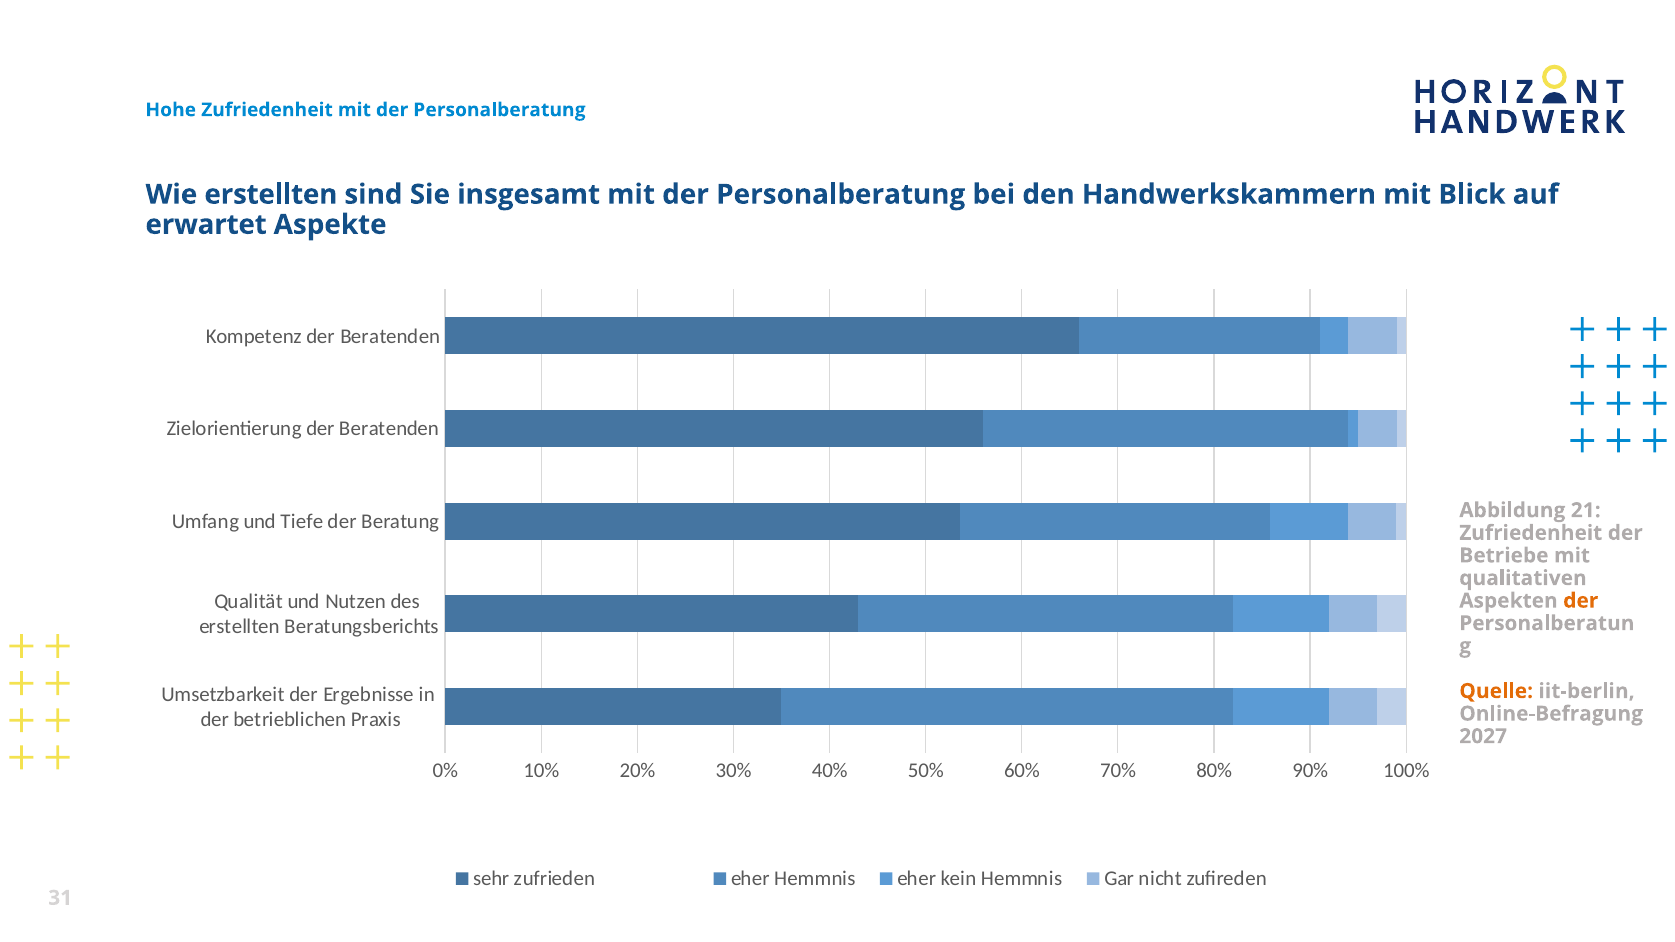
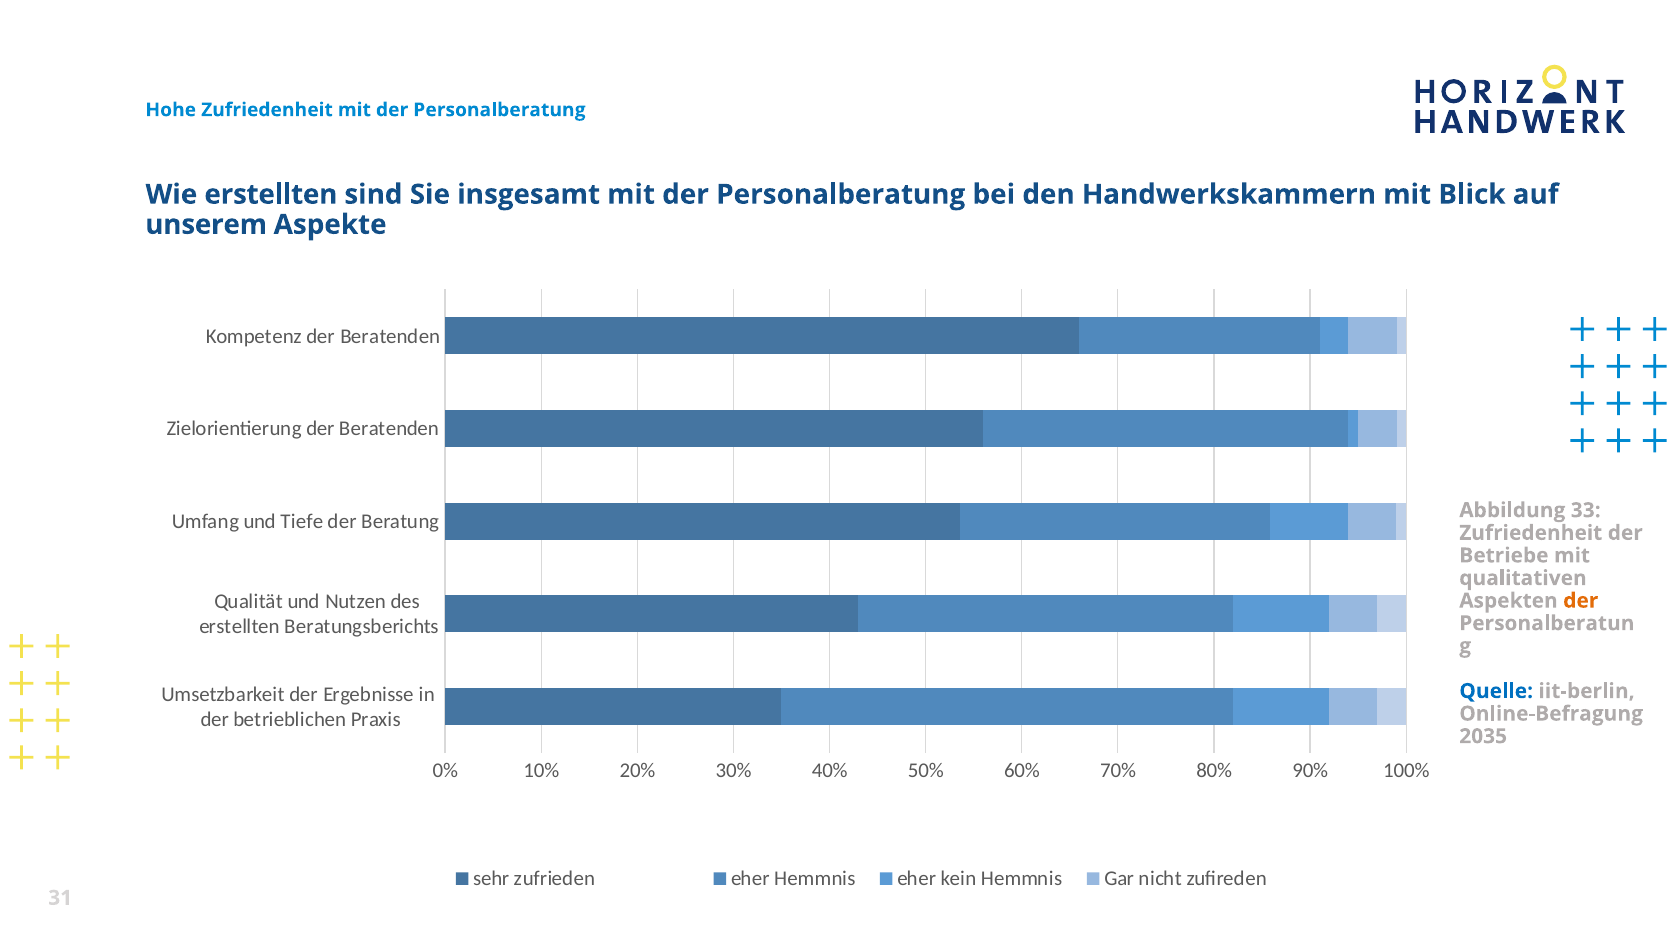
erwartet: erwartet -> unserem (206, 225)
21: 21 -> 33 (1586, 510)
Quelle colour: orange -> blue (1496, 691)
2027: 2027 -> 2035 (1483, 736)
